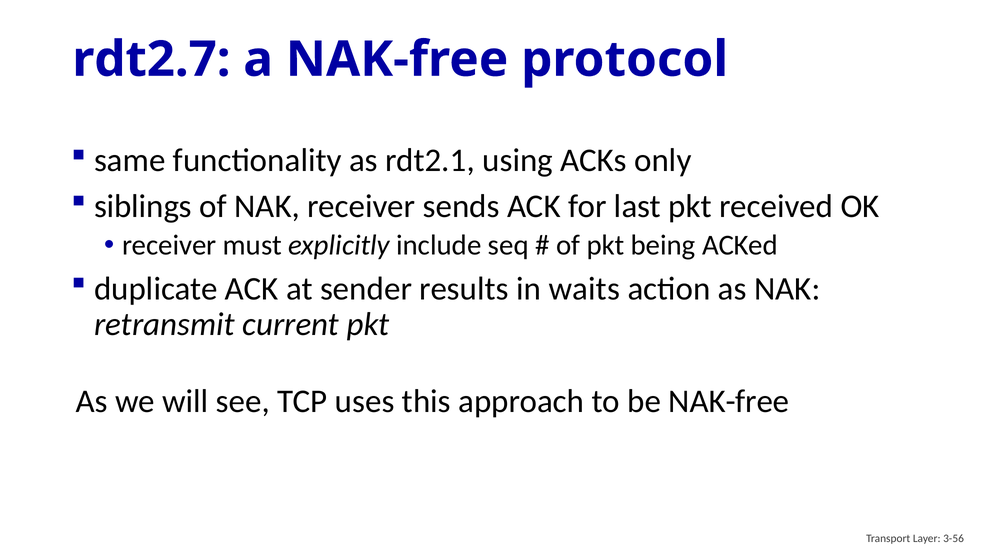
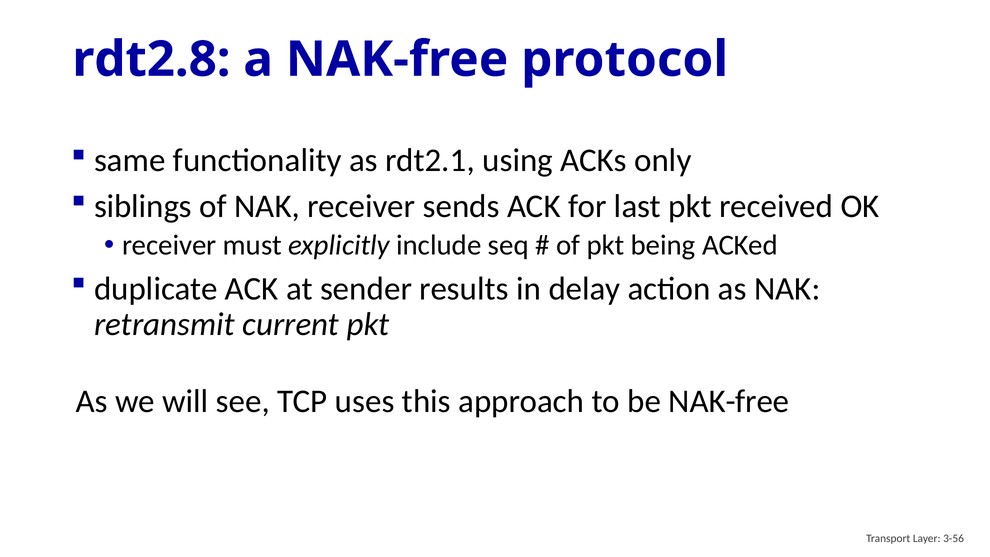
rdt2.7: rdt2.7 -> rdt2.8 (151, 59)
waits: waits -> delay (584, 289)
